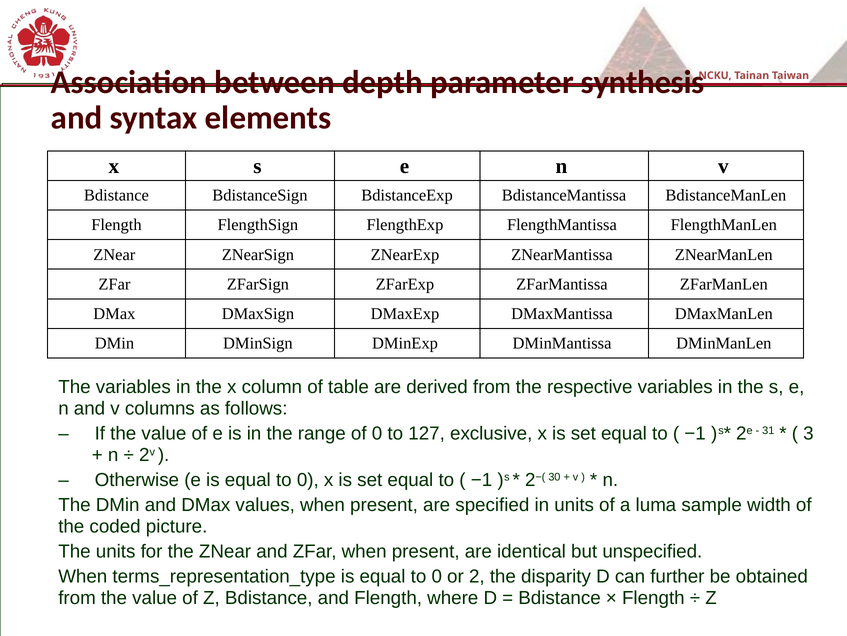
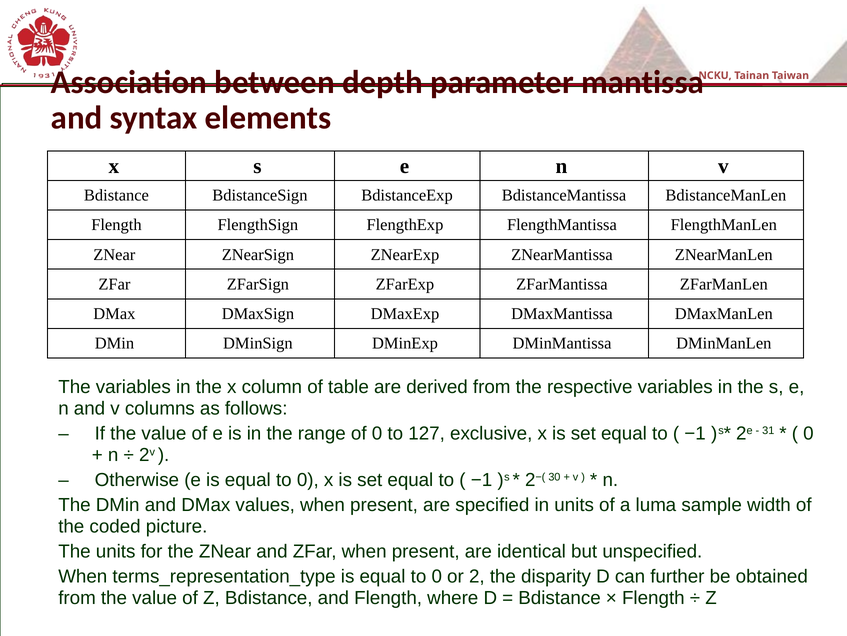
synthesis: synthesis -> mantissa (643, 82)
3: 3 -> 0 (808, 433)
